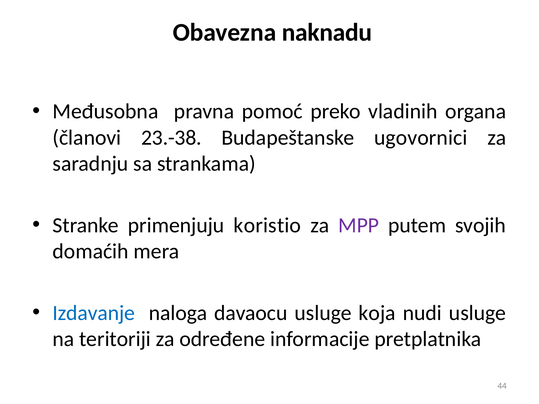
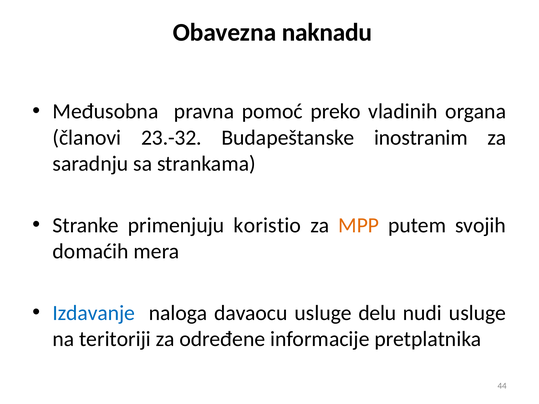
23.-38: 23.-38 -> 23.-32 (171, 138)
ugovornici: ugovornici -> inostranim (421, 138)
MPP colour: purple -> orange (359, 225)
koja: koja -> delu (377, 313)
